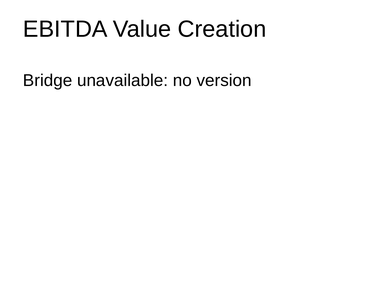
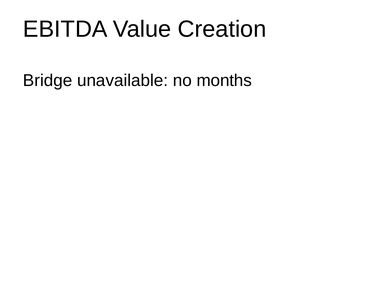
version: version -> months (224, 81)
